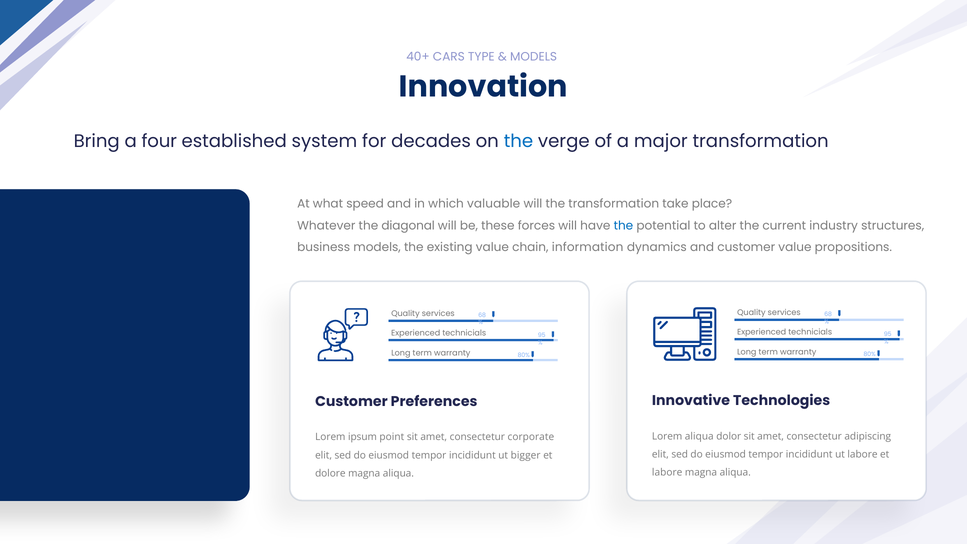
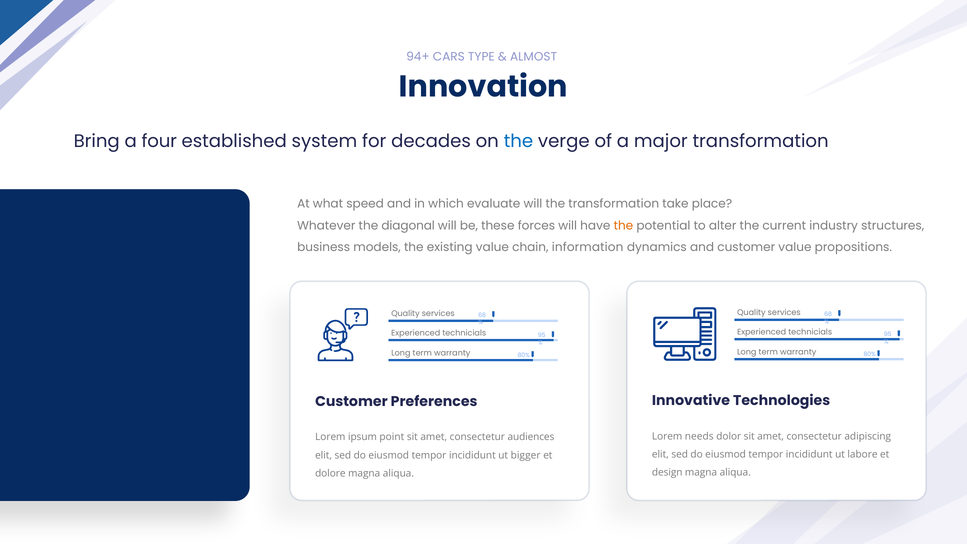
40+: 40+ -> 94+ (418, 57)
MODELS: MODELS -> ALMOST (534, 57)
valuable: valuable -> evaluate (494, 204)
the colour: blue -> orange (623, 226)
Lorem aliqua: aliqua -> needs (699, 436)
corporate: corporate -> audiences (531, 437)
labore: labore -> design (667, 473)
